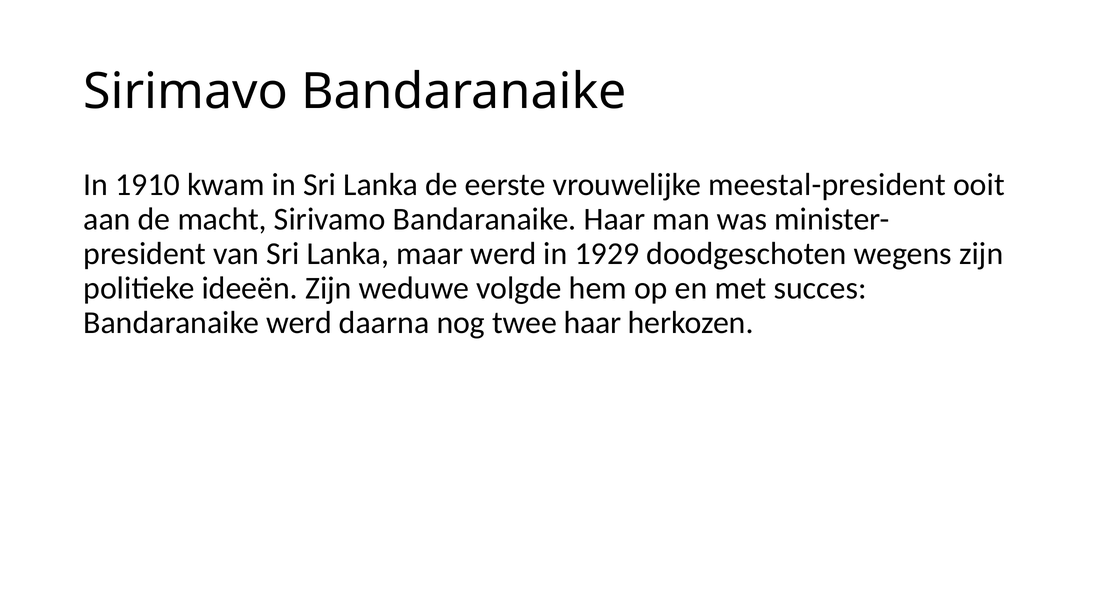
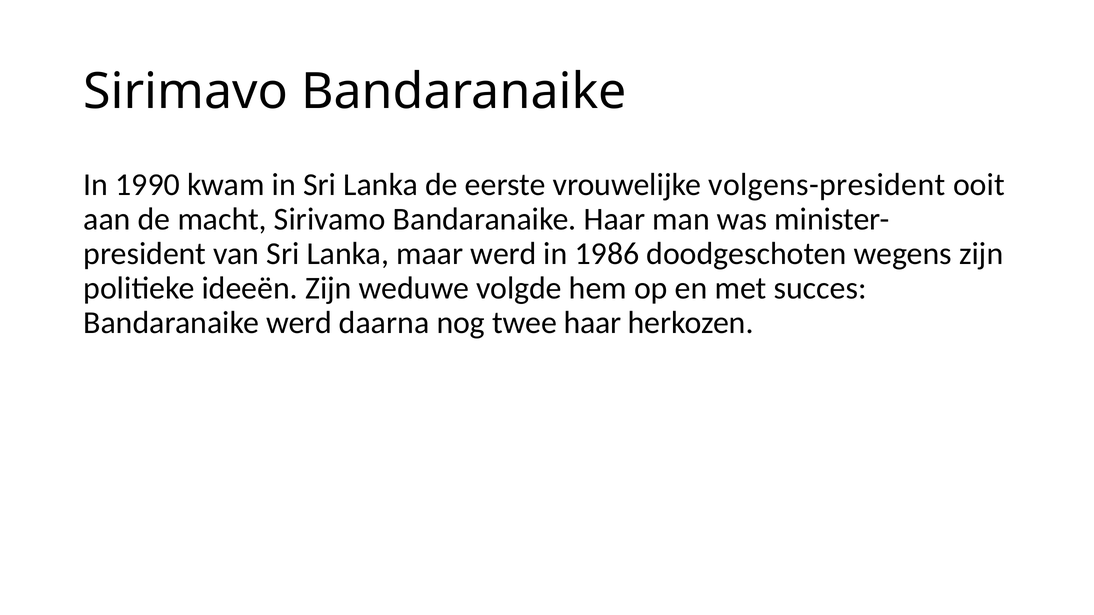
1910: 1910 -> 1990 (148, 185)
meestal-president: meestal-president -> volgens-president (827, 185)
1929: 1929 -> 1986 (607, 254)
